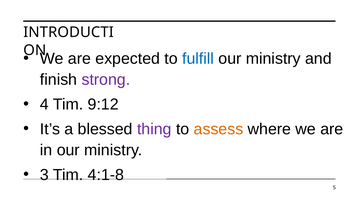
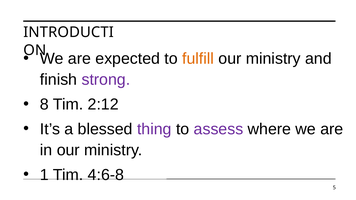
fulfill colour: blue -> orange (198, 59)
4: 4 -> 8 (44, 104)
9:12: 9:12 -> 2:12 (103, 104)
assess colour: orange -> purple (218, 129)
3: 3 -> 1 (44, 175)
4:1-8: 4:1-8 -> 4:6-8 (106, 175)
